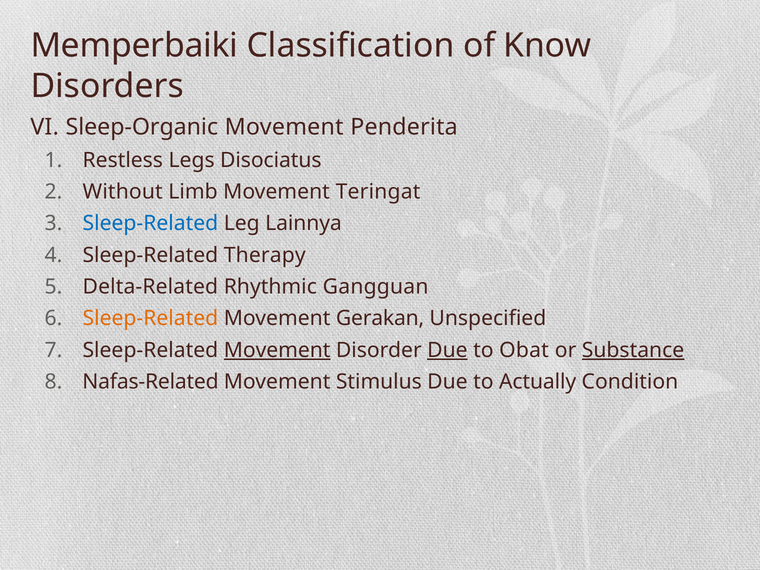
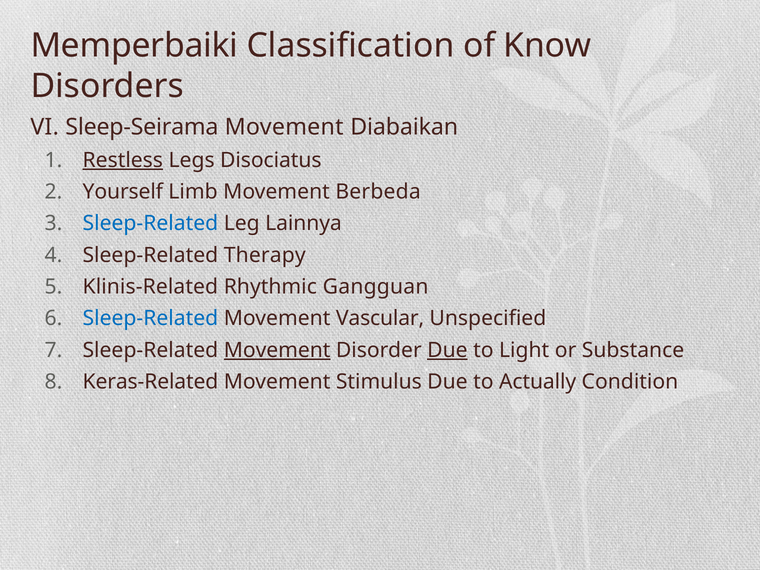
Sleep-Organic: Sleep-Organic -> Sleep-Seirama (142, 127)
Penderita: Penderita -> Diabaikan (404, 127)
Restless underline: none -> present (123, 160)
Without: Without -> Yourself (123, 192)
Teringat: Teringat -> Berbeda (378, 192)
Delta-Related: Delta-Related -> Klinis-Related (150, 287)
Sleep-Related colour: orange -> blue (150, 319)
Gerakan: Gerakan -> Vascular (380, 319)
Obat: Obat -> Light (524, 350)
Substance underline: present -> none (633, 350)
Nafas-Related: Nafas-Related -> Keras-Related (150, 382)
